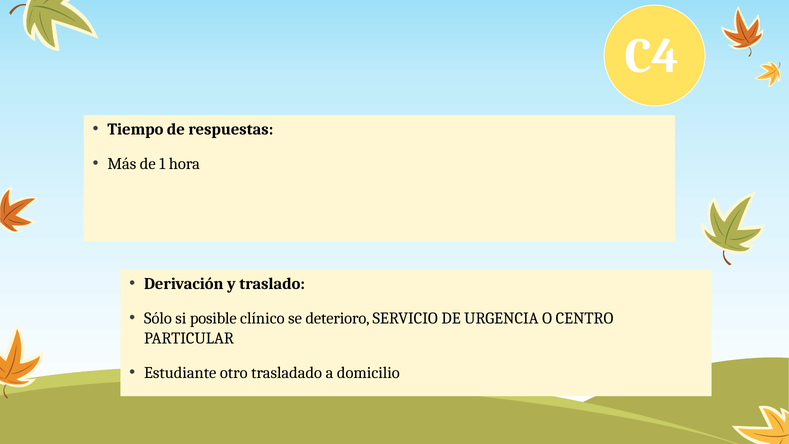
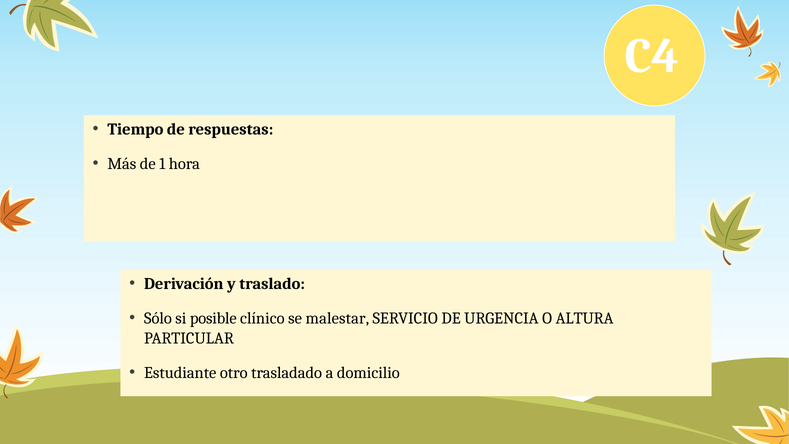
deterioro: deterioro -> malestar (337, 318)
CENTRO: CENTRO -> ALTURA (585, 318)
